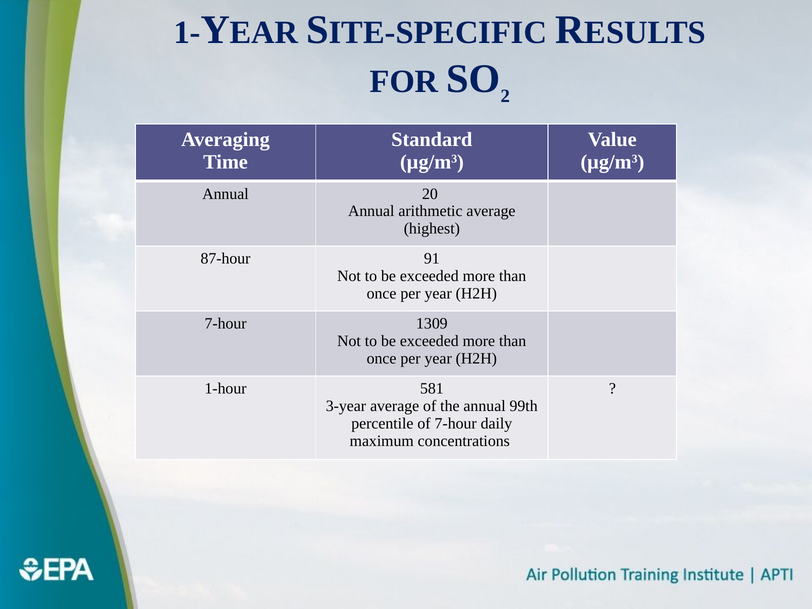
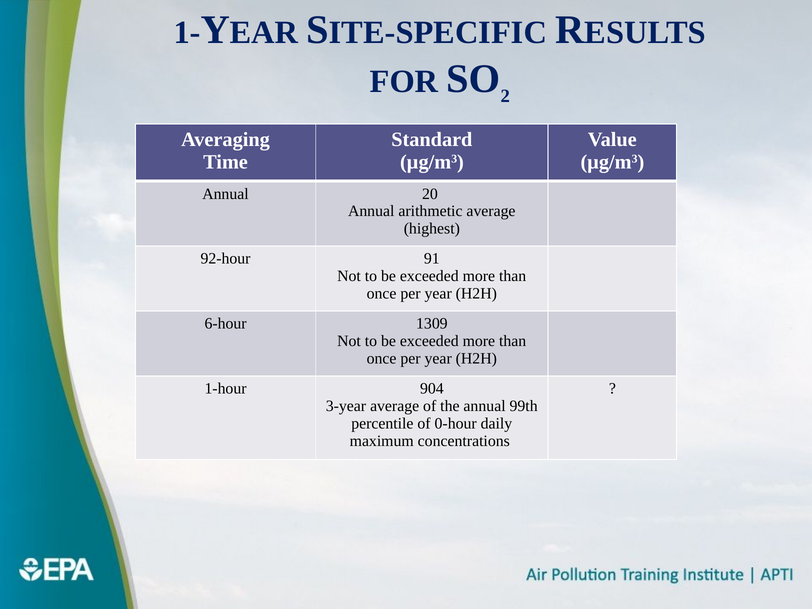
87-hour: 87-hour -> 92-hour (226, 259)
7-hour: 7-hour -> 6-hour (226, 324)
581: 581 -> 904 (432, 389)
of 7-hour: 7-hour -> 0-hour (456, 424)
